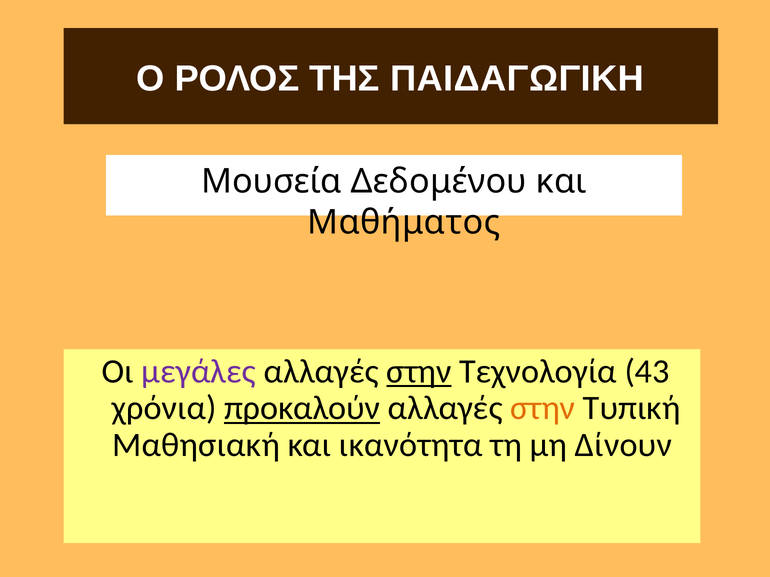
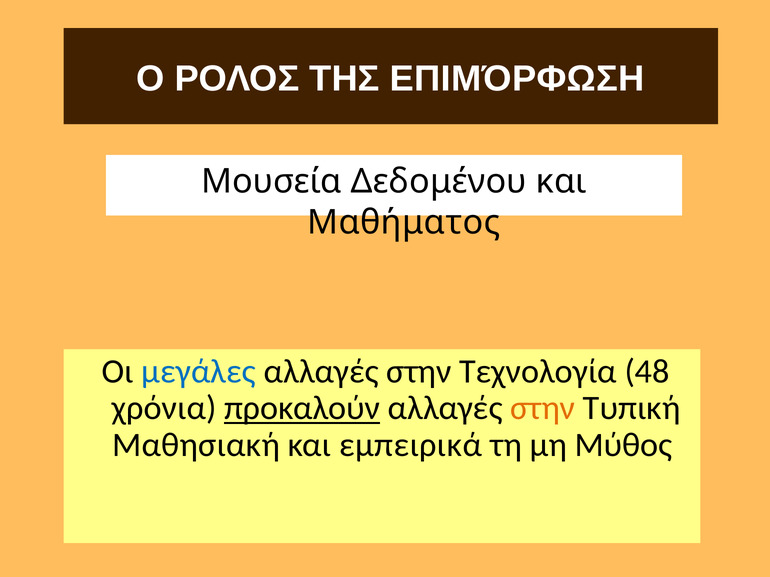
ΠΑΙΔΑΓΩΓΙΚΗ: ΠΑΙΔΑΓΩΓΙΚΗ -> ΕΠΙΜΌΡΦΩΣΗ (517, 79)
μεγάλες colour: purple -> blue (199, 372)
στην underline: present -> none (419, 372)
43: 43 -> 48 (647, 372)
ικανότητα: ικανότητα -> εμπειρικά (411, 446)
Δίνουν: Δίνουν -> Μύθος (624, 446)
